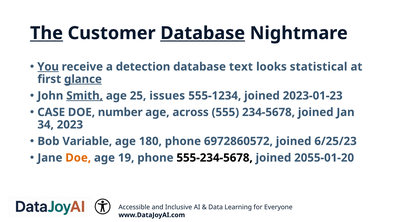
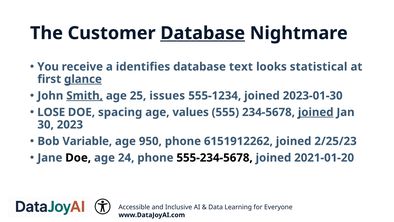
The underline: present -> none (46, 33)
You underline: present -> none (48, 67)
detection: detection -> identifies (143, 67)
2023-01-23: 2023-01-23 -> 2023-01-30 (313, 96)
CASE: CASE -> LOSE (51, 112)
number: number -> spacing (120, 112)
across: across -> values (191, 112)
joined underline: none -> present (316, 112)
34: 34 -> 30 (46, 124)
180: 180 -> 950 (150, 141)
6972860572: 6972860572 -> 6151912262 (238, 141)
6/25/23: 6/25/23 -> 2/25/23 (336, 141)
Doe colour: orange -> black (78, 158)
19: 19 -> 24 (126, 158)
2055-01-20: 2055-01-20 -> 2021-01-20 (324, 158)
